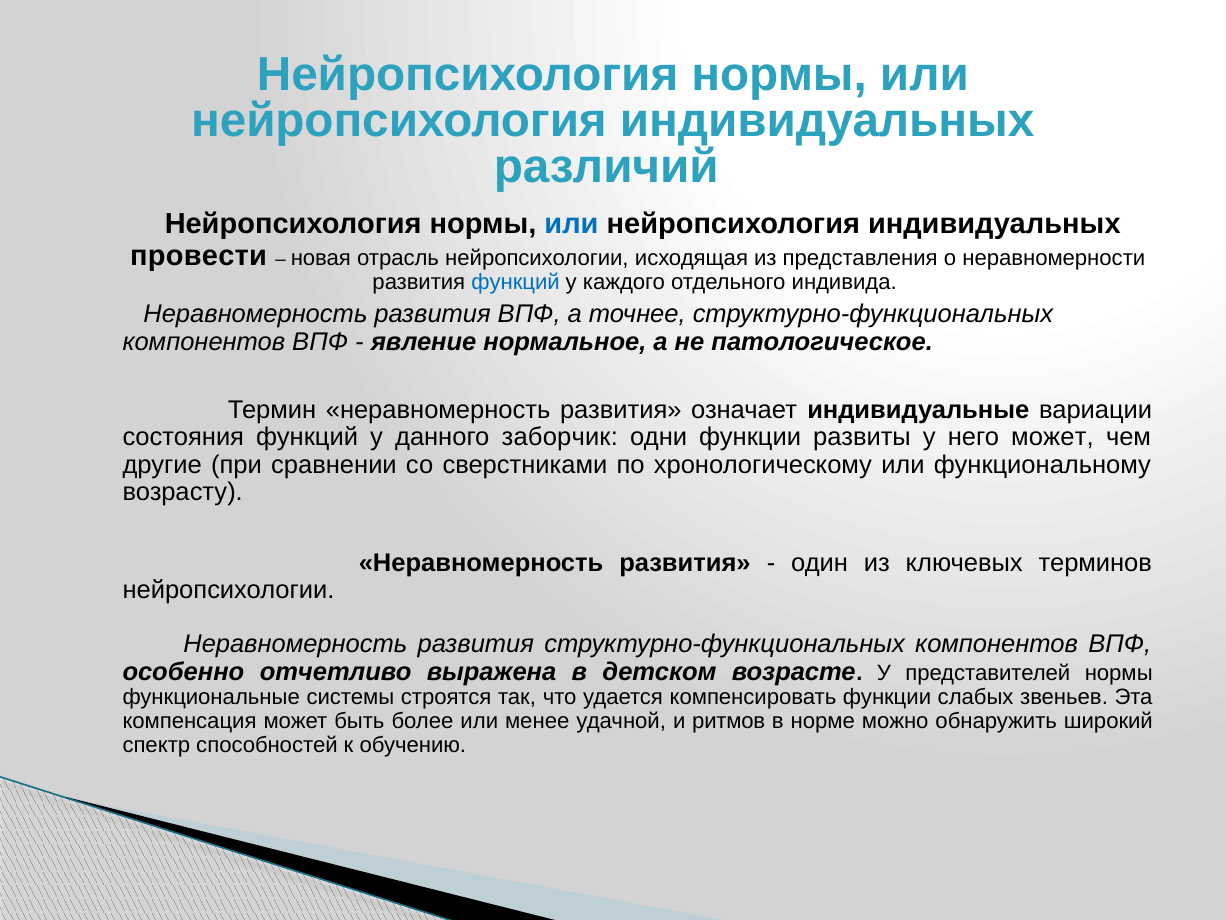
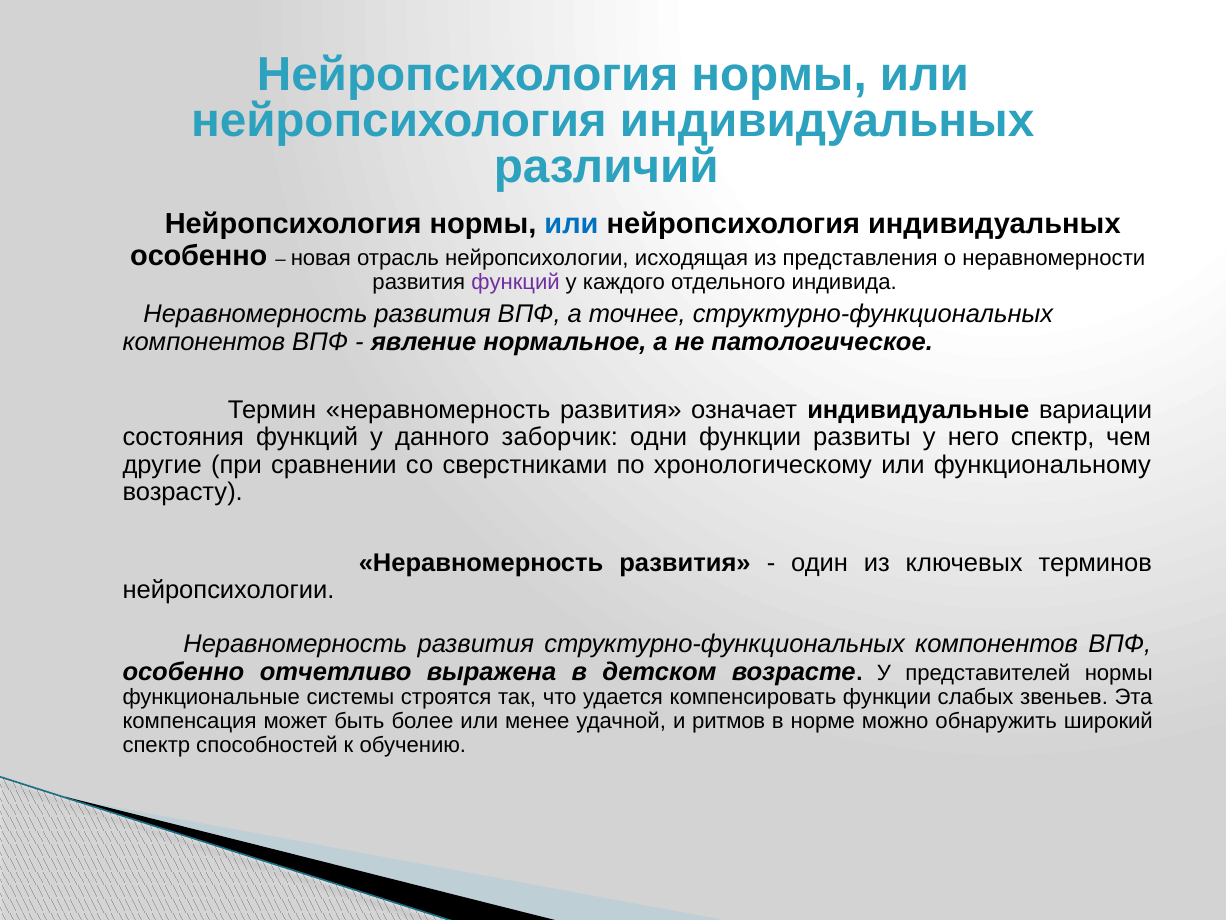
провести: провести -> особенно (199, 255)
функций colour: blue -> purple (516, 282)
него может: может -> спектр (1053, 437)
